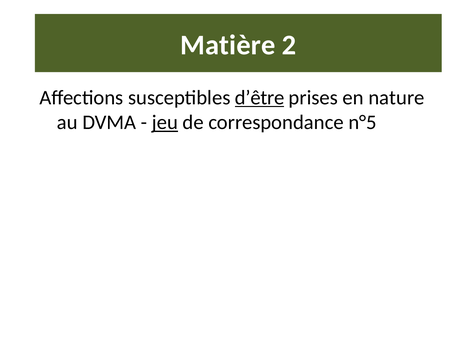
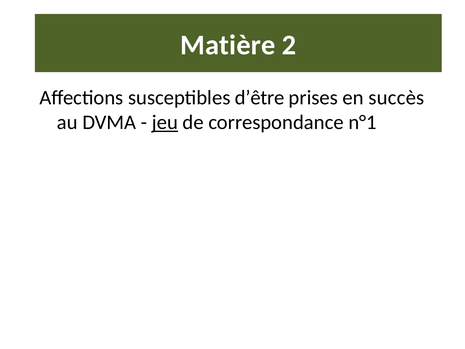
d’être underline: present -> none (260, 98)
nature: nature -> succès (396, 98)
n°5: n°5 -> n°1 (362, 122)
